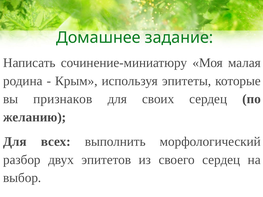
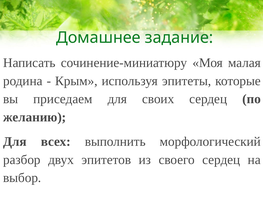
признаков: признаков -> приседаем (63, 99)
